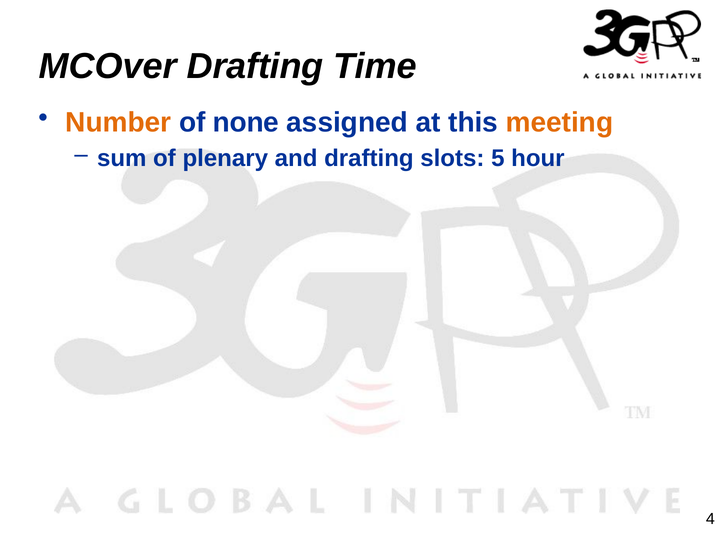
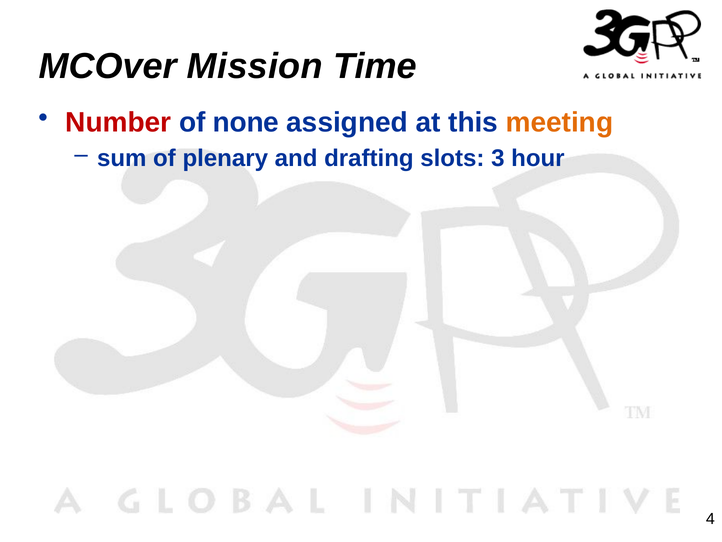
MCOver Drafting: Drafting -> Mission (255, 66)
Number colour: orange -> red (118, 122)
5: 5 -> 3 (498, 158)
